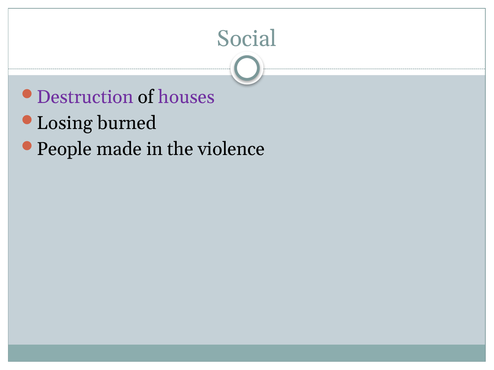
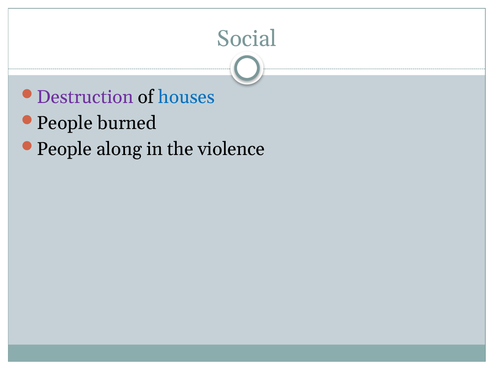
houses colour: purple -> blue (187, 97)
Losing: Losing -> People (65, 123)
made: made -> along (119, 149)
